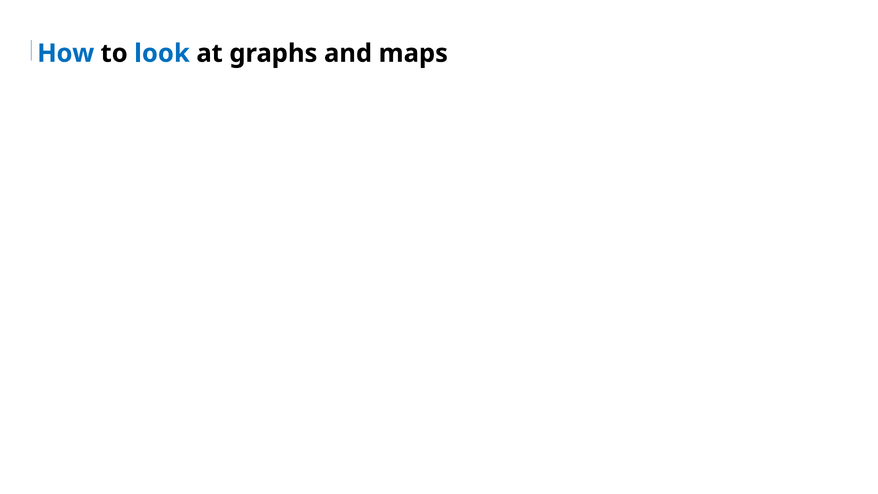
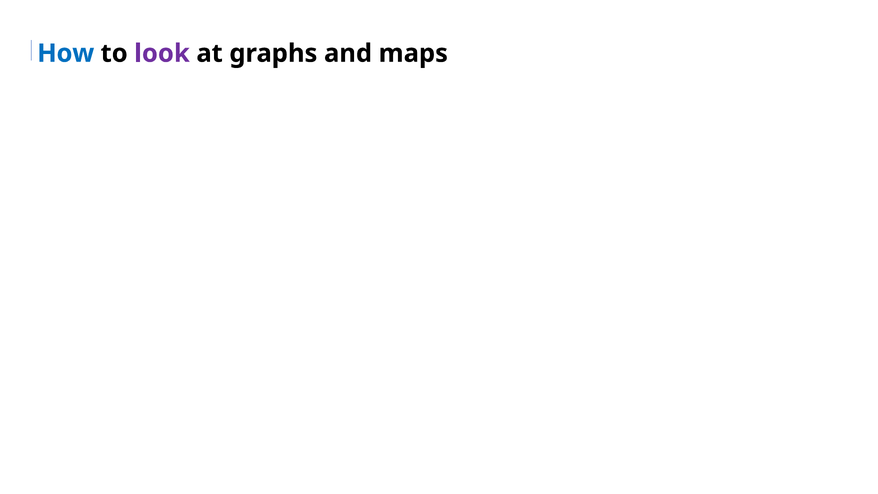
look colour: blue -> purple (162, 53)
